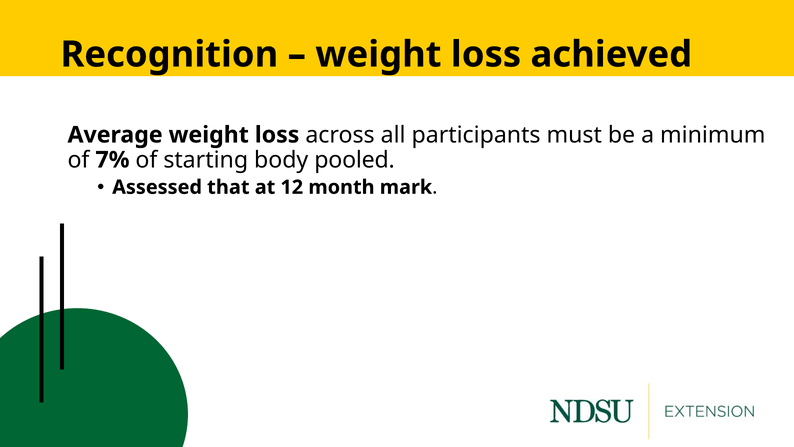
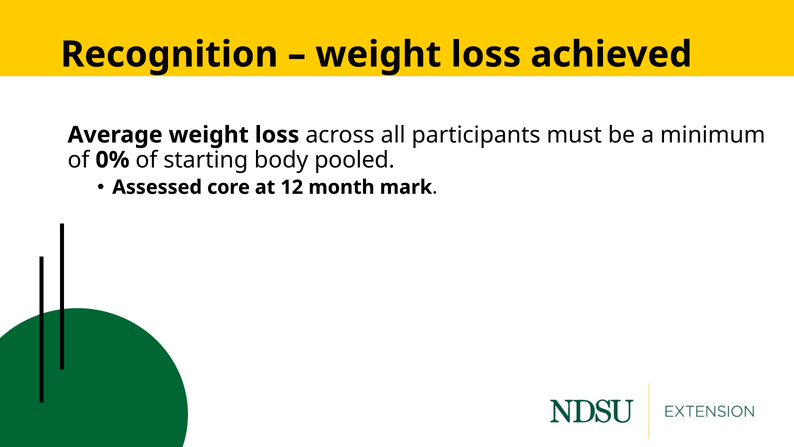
7%: 7% -> 0% (113, 160)
that: that -> core (228, 187)
